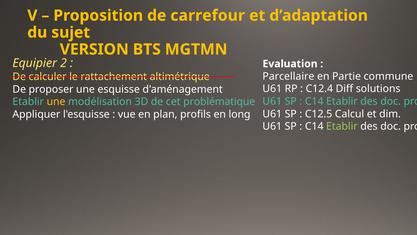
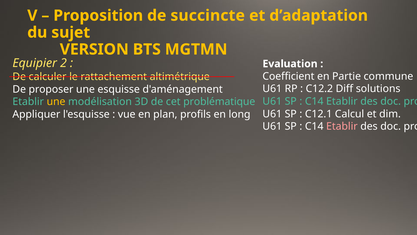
carrefour: carrefour -> succincte (208, 16)
Parcellaire: Parcellaire -> Coefficient (288, 76)
C12.4: C12.4 -> C12.2 (319, 89)
C12.5: C12.5 -> C12.1 (319, 114)
Etablir colour: light green -> pink (342, 126)
